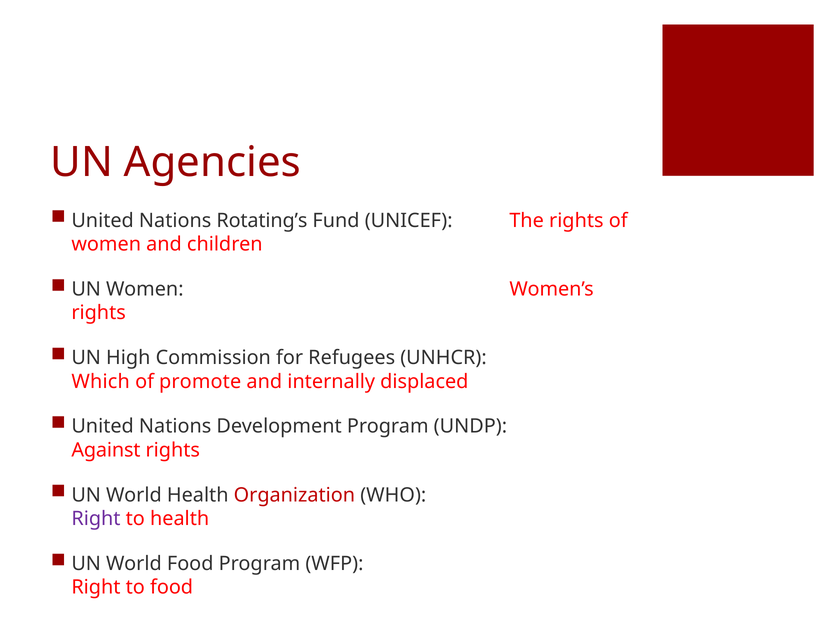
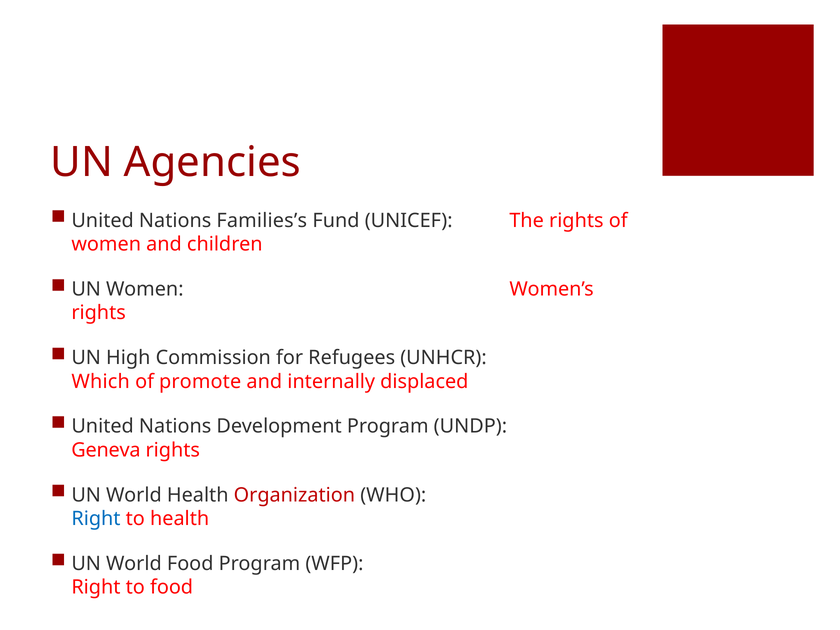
Rotating’s: Rotating’s -> Families’s (262, 220)
Against: Against -> Geneva (106, 450)
Right colour: purple -> blue (96, 519)
